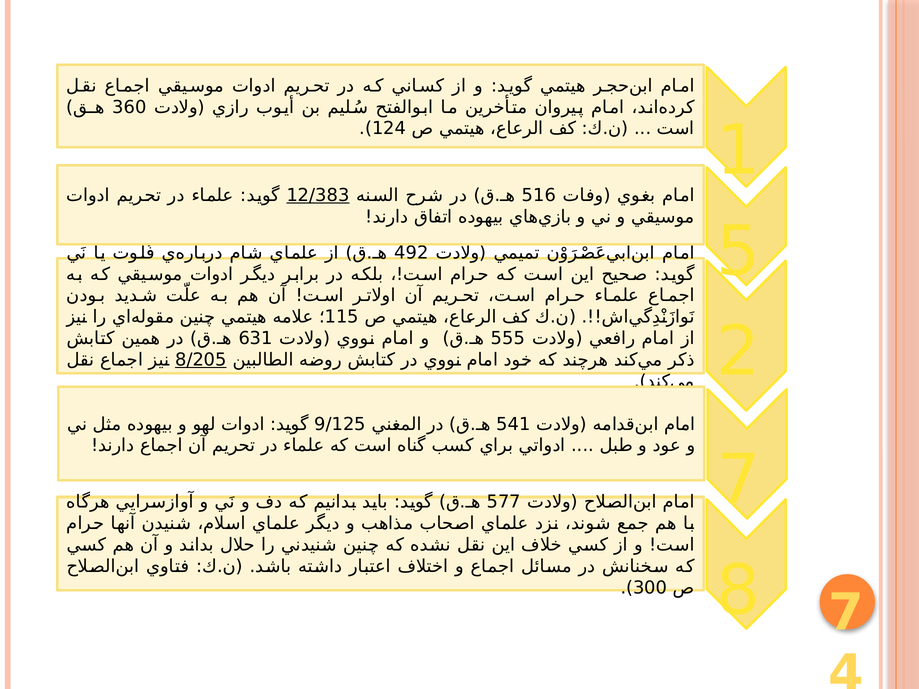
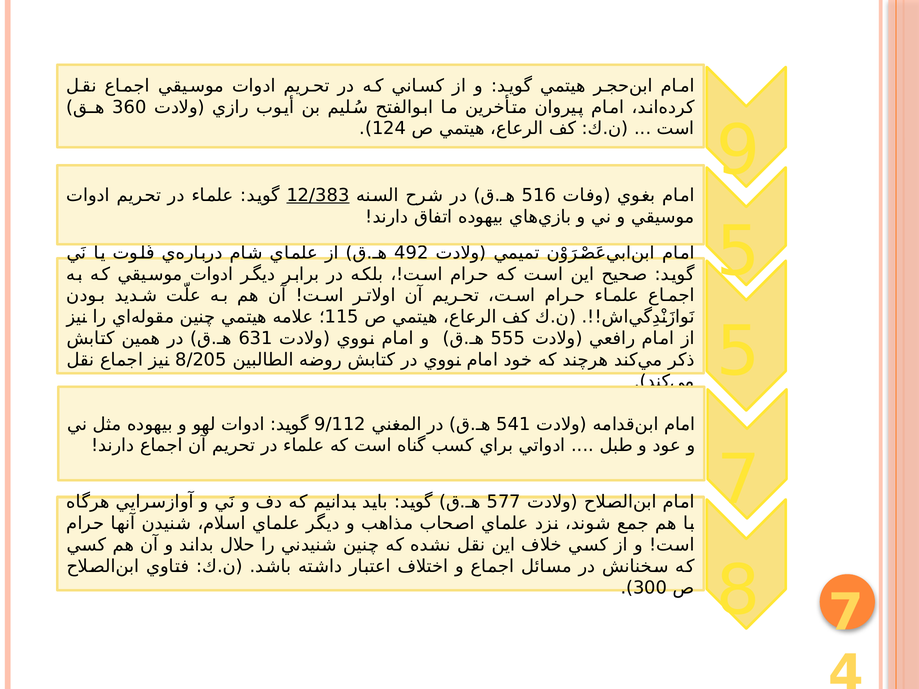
1: 1 -> 9 (738, 151)
8/205 underline: present -> none (201, 360)
2: 2 -> 5 (738, 352)
9/125: 9/125 -> 9/112 (340, 424)
